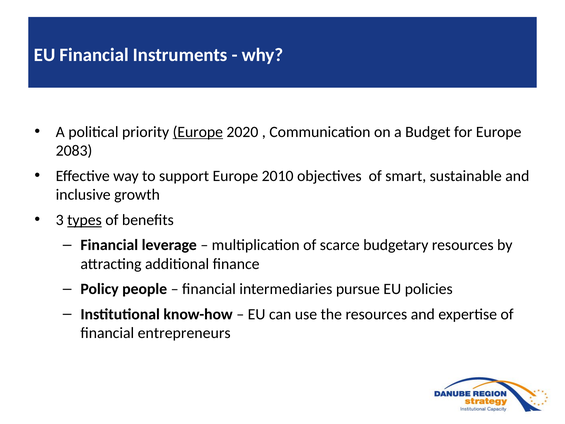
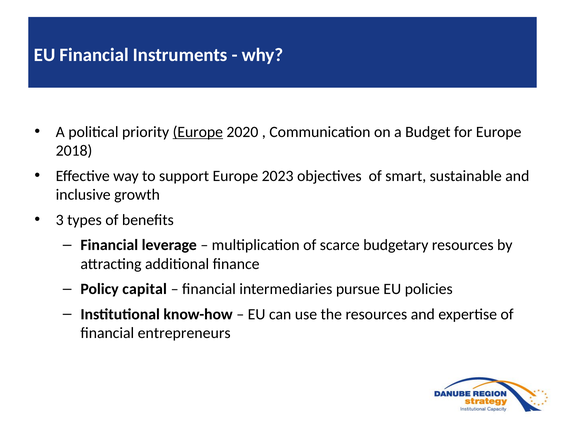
2083: 2083 -> 2018 (74, 151)
2010: 2010 -> 2023 (278, 176)
types underline: present -> none (85, 220)
people: people -> capital (145, 289)
